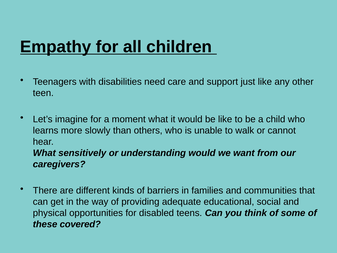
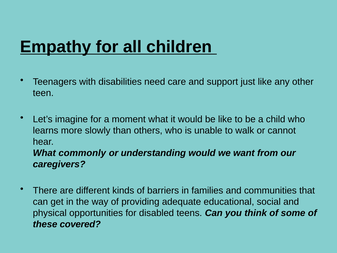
sensitively: sensitively -> commonly (82, 153)
